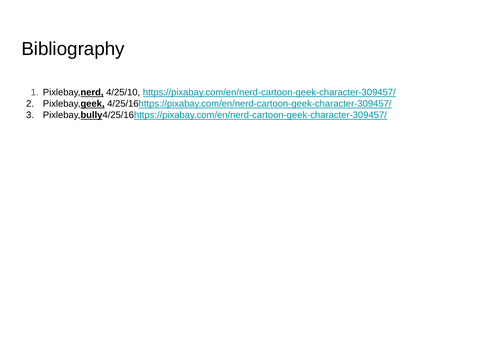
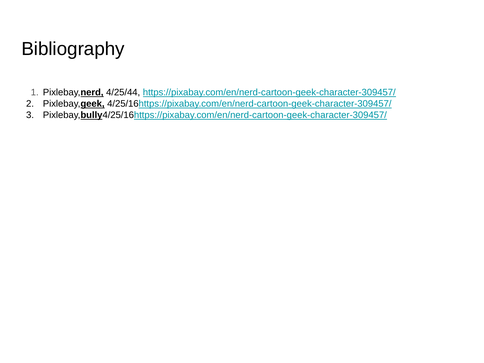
4/25/10: 4/25/10 -> 4/25/44 (123, 92)
